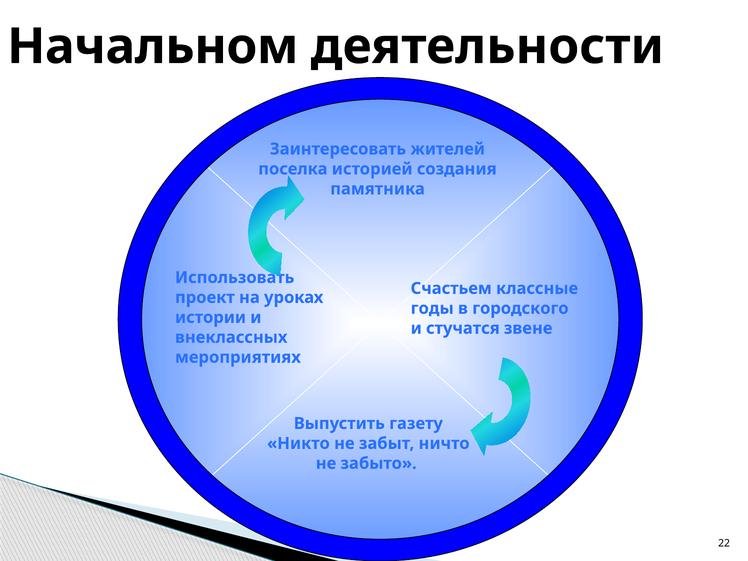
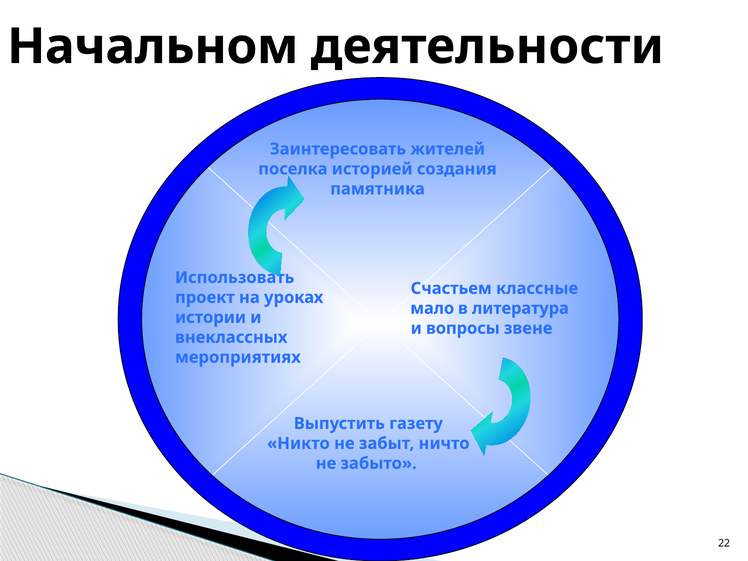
годы: годы -> мало (432, 308)
городского: городского -> литература (520, 308)
стучатся: стучатся -> вопросы (463, 328)
